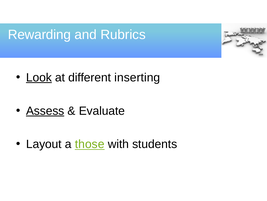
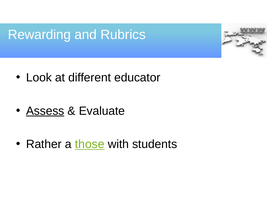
Look underline: present -> none (39, 77)
inserting: inserting -> educator (137, 77)
Layout: Layout -> Rather (44, 144)
